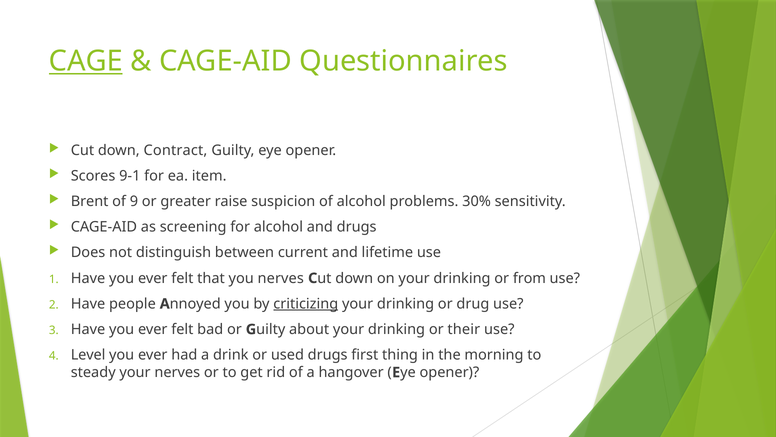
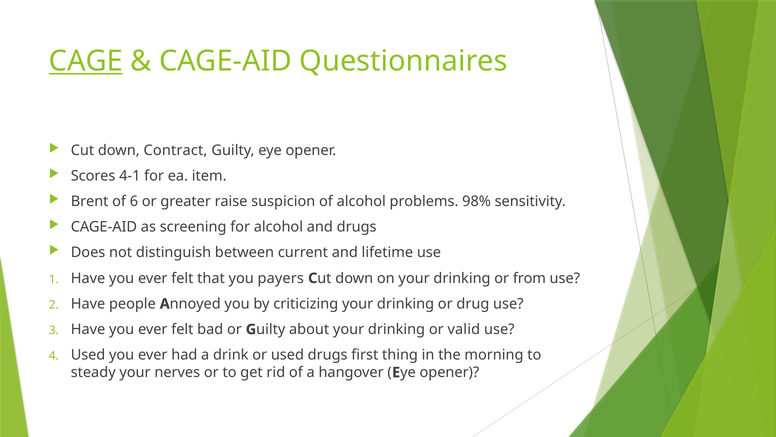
9-1: 9-1 -> 4-1 (130, 176)
9: 9 -> 6 (134, 201)
30%: 30% -> 98% (477, 201)
you nerves: nerves -> payers (281, 278)
criticizing underline: present -> none (306, 303)
their: their -> valid (464, 329)
Level: Level -> Used (88, 355)
